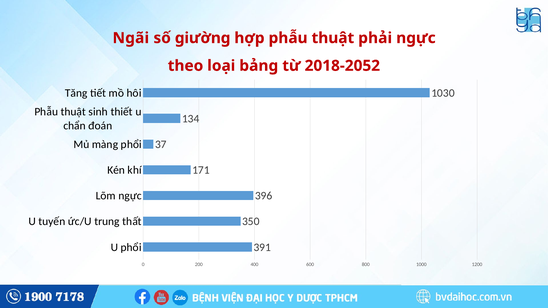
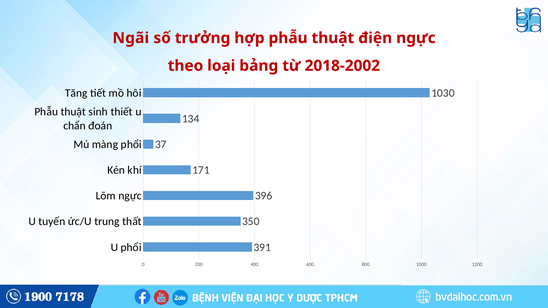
giường: giường -> trưởng (203, 38)
phải: phải -> điện (375, 38)
2018-2052: 2018-2052 -> 2018-2002 (342, 66)
